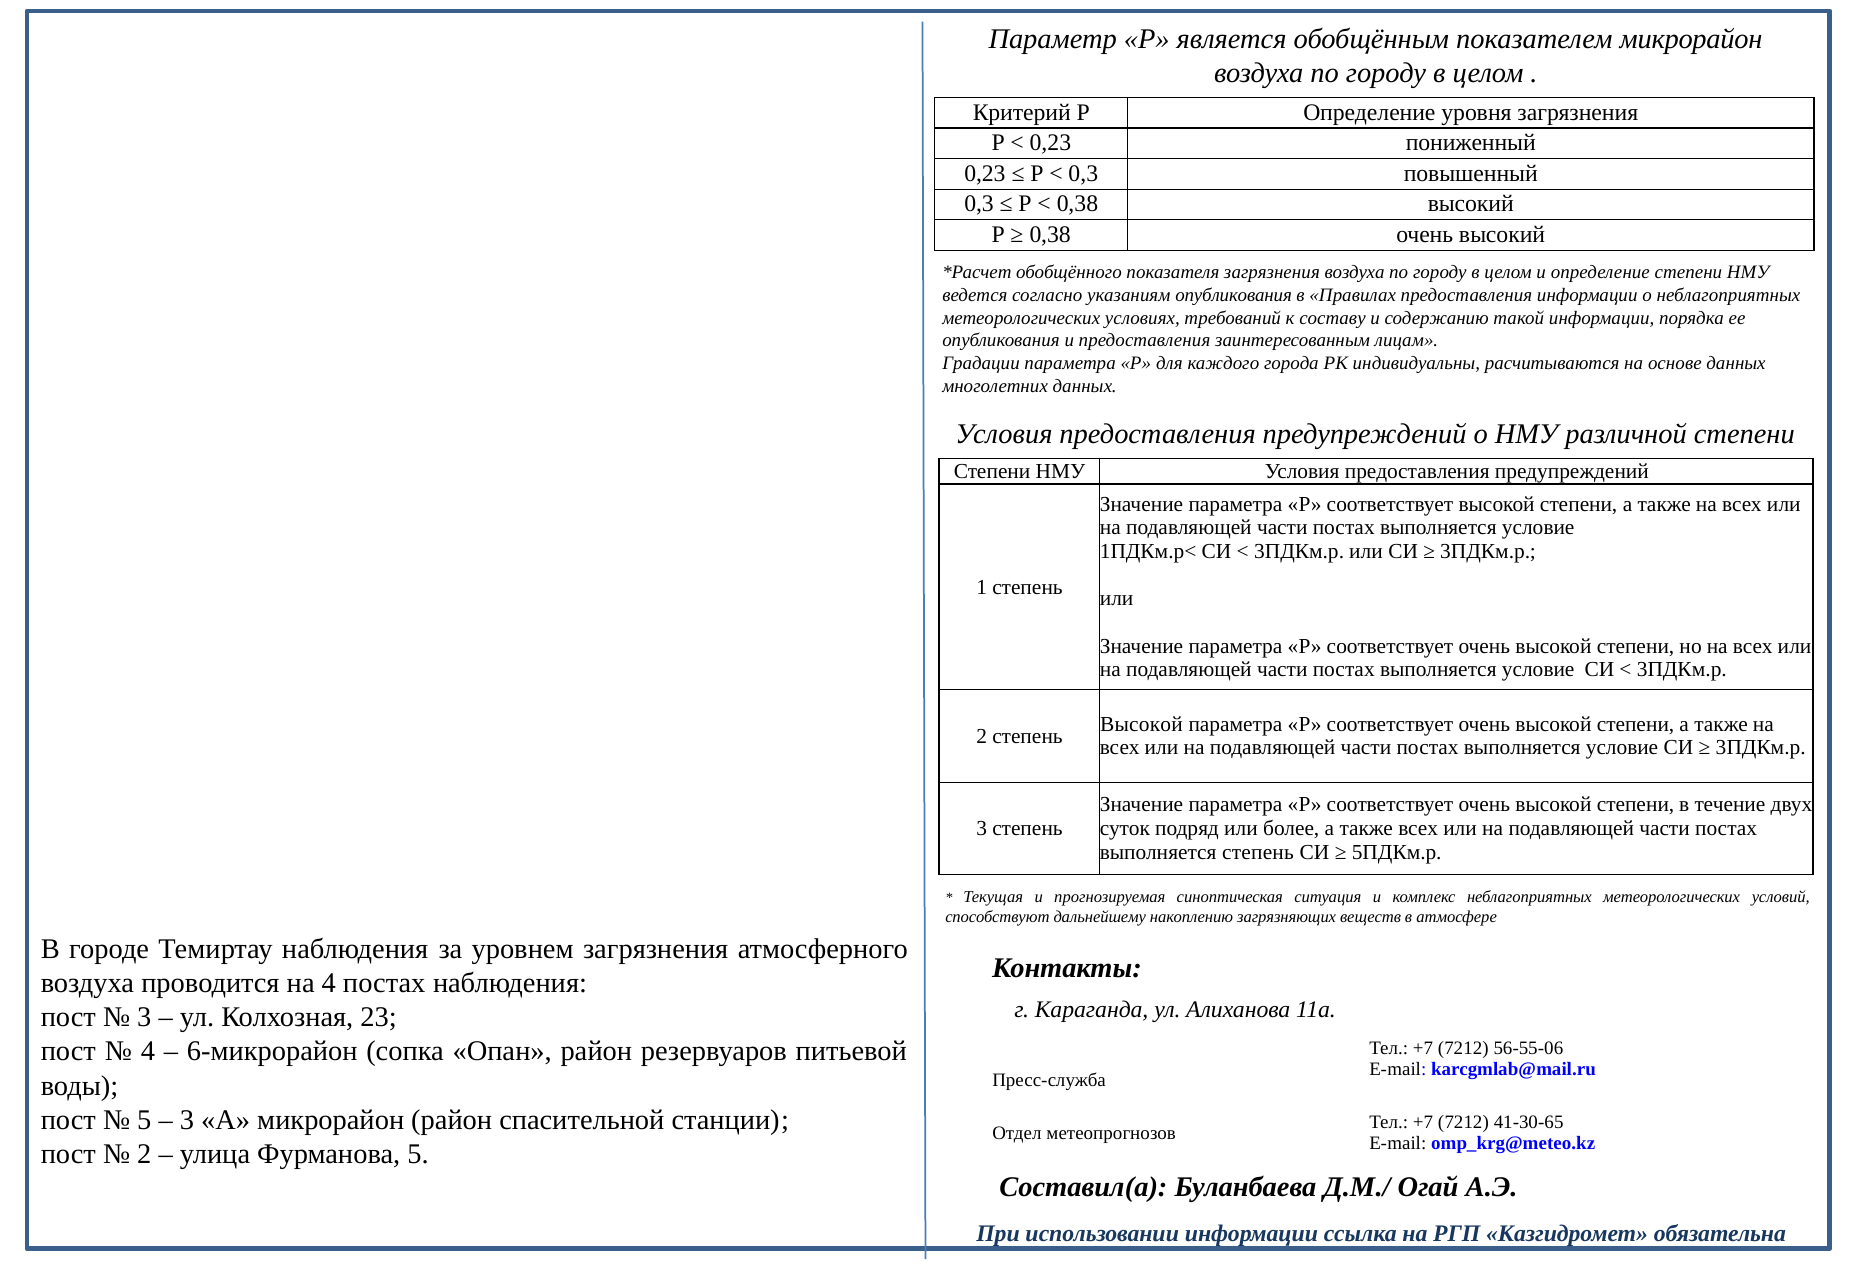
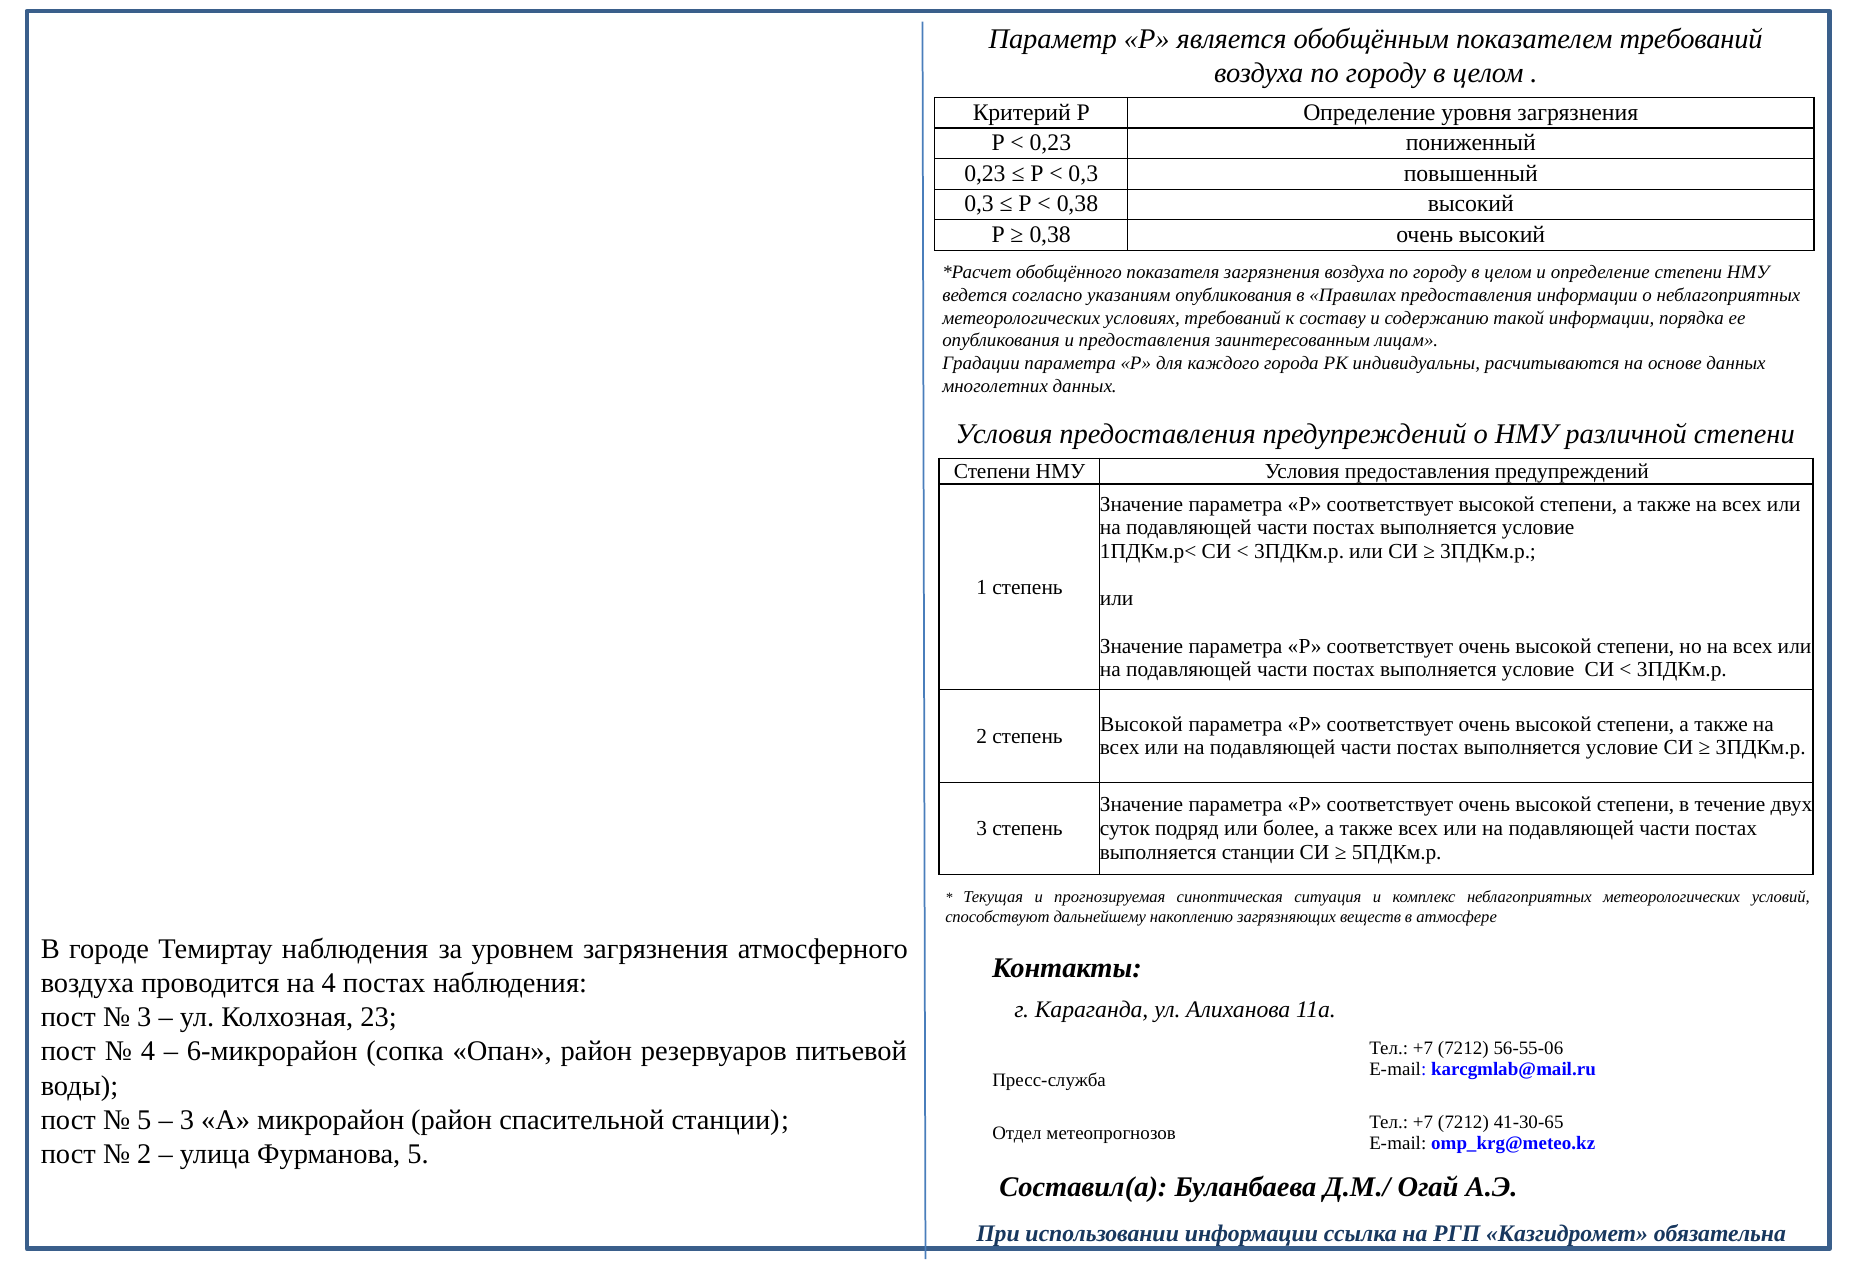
показателем микрорайон: микрорайон -> требований (1691, 39)
выполняется степень: степень -> станции (1258, 853)
